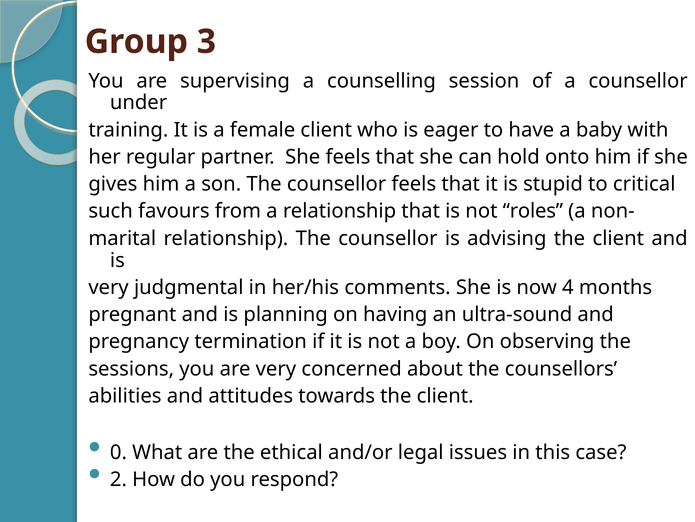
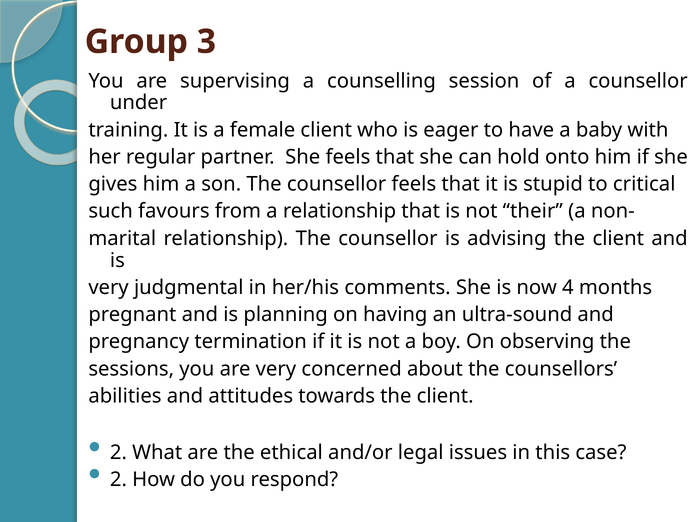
roles: roles -> their (533, 211)
0: 0 -> 2 (118, 452)
